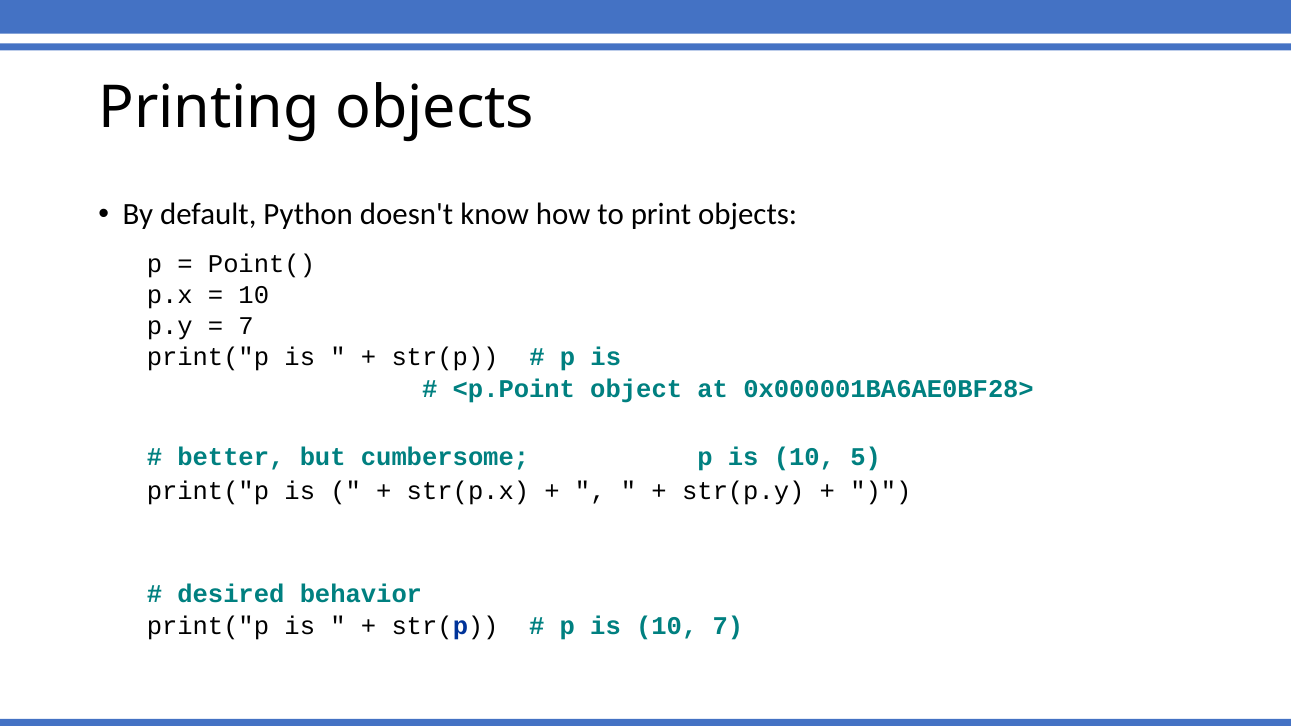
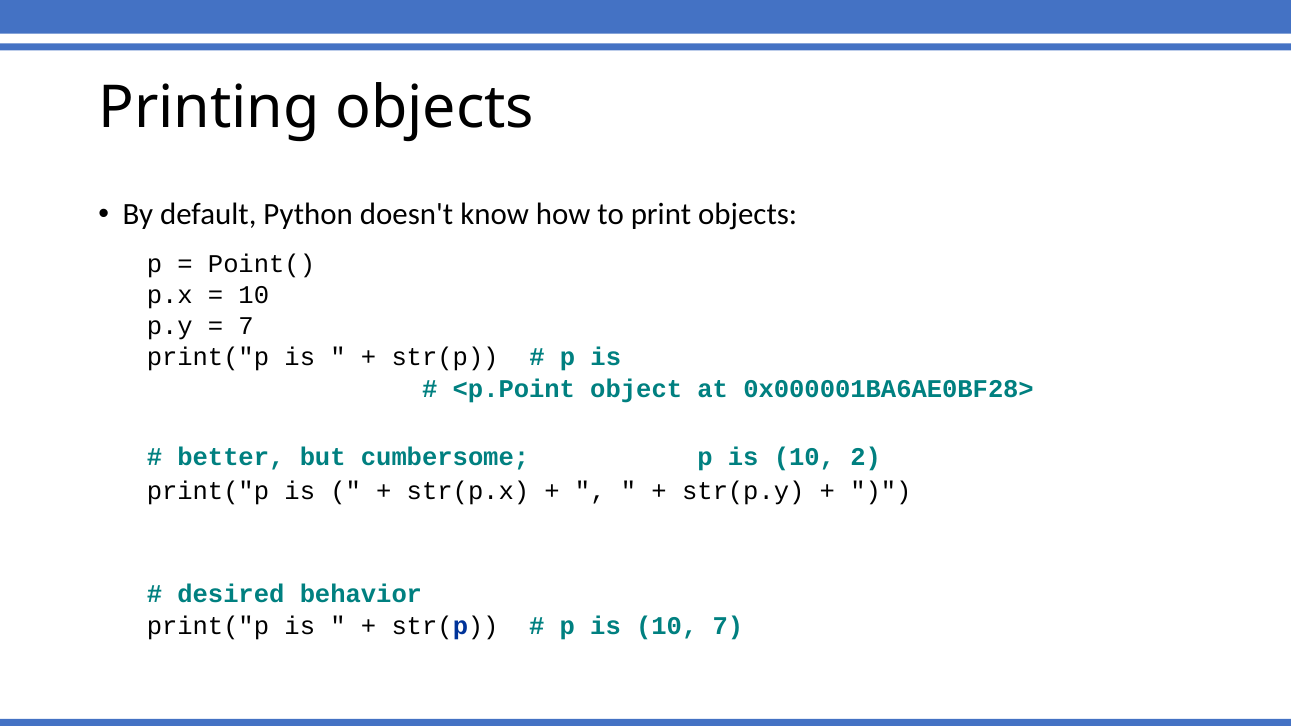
5: 5 -> 2 (866, 457)
